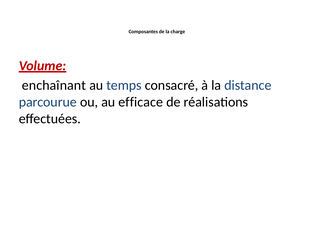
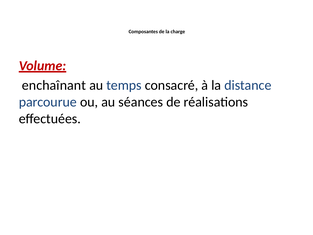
efficace: efficace -> séances (141, 102)
